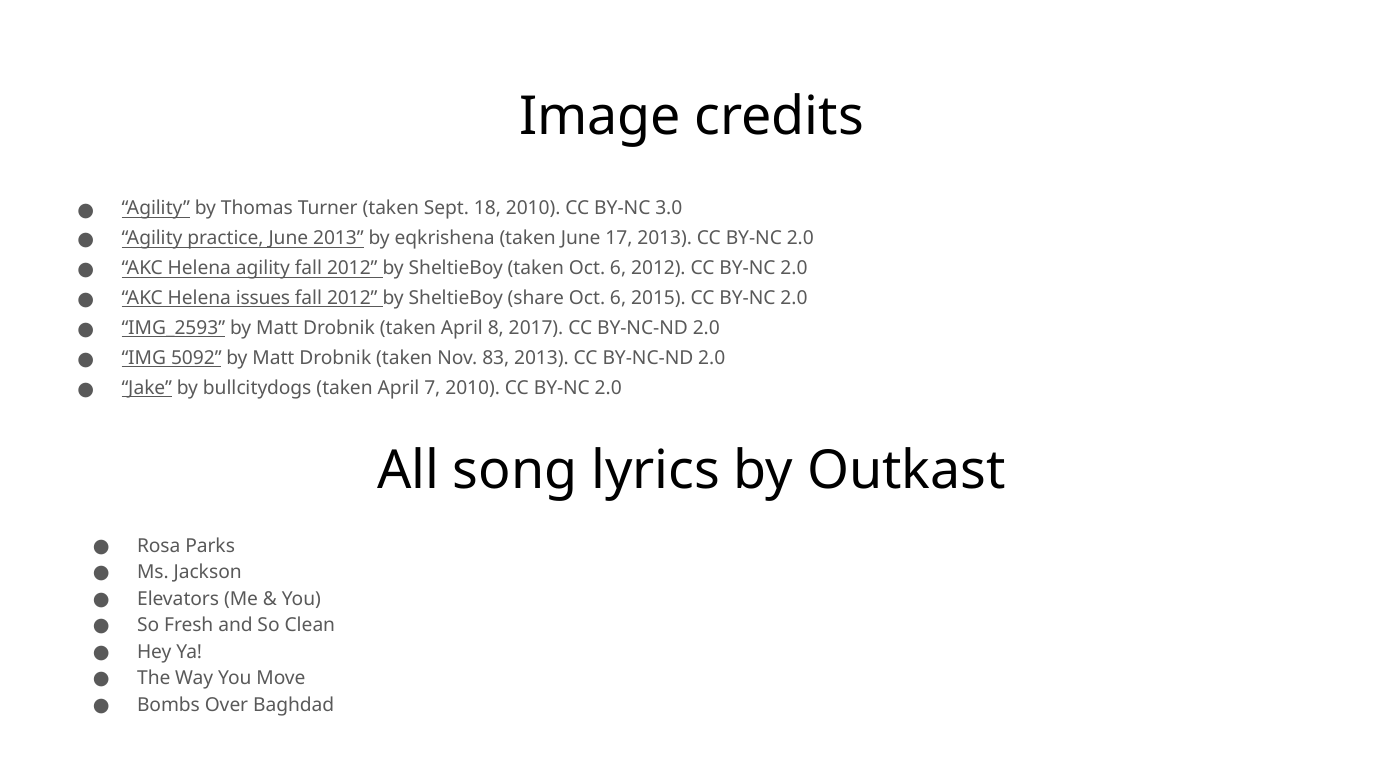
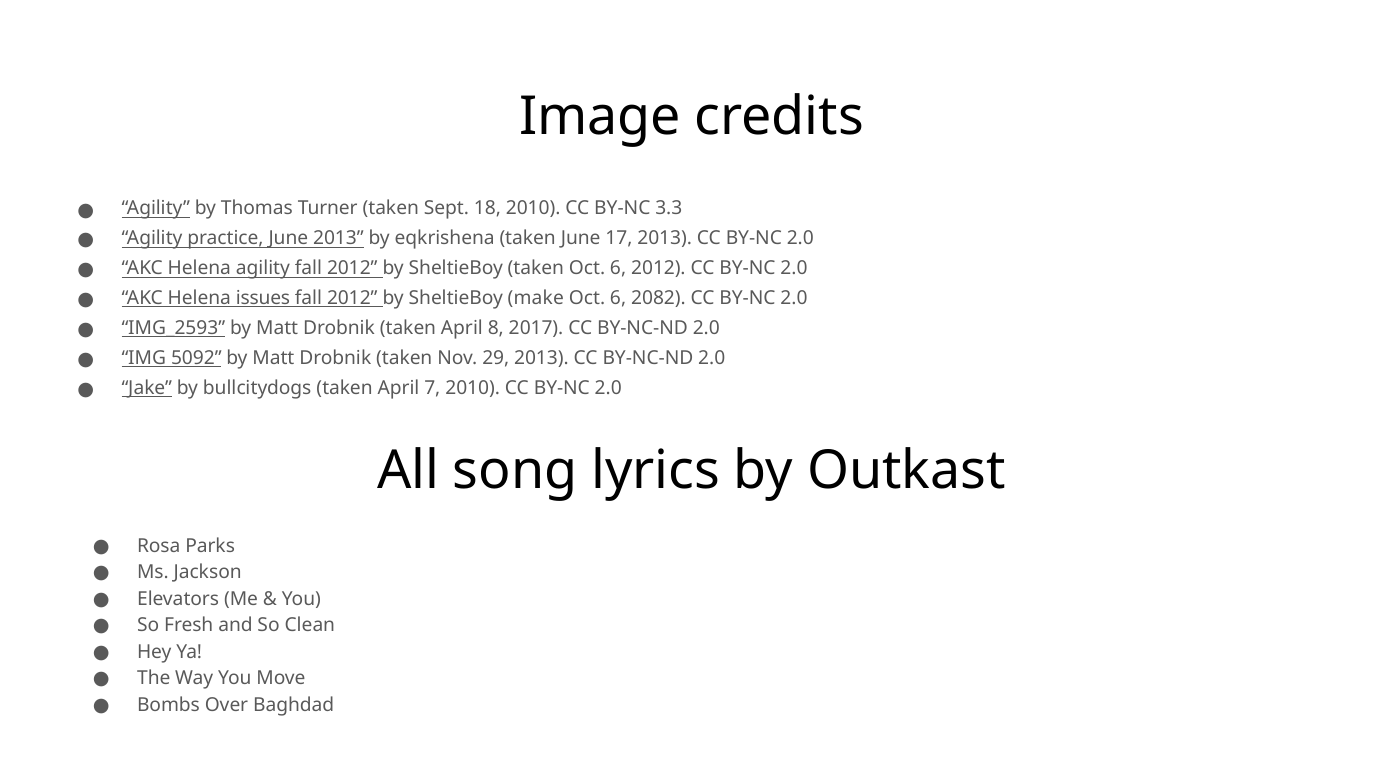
3.0: 3.0 -> 3.3 (669, 209)
share: share -> make (536, 298)
2015: 2015 -> 2082 (658, 298)
83: 83 -> 29 (496, 358)
